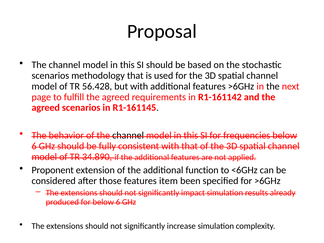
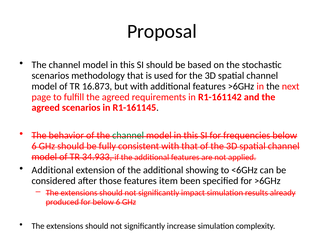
56.428: 56.428 -> 16.873 (97, 86)
channel colour: black -> green (128, 135)
34.890: 34.890 -> 34.933 (97, 157)
Proponent: Proponent -> Additional (53, 170)
function: function -> showing (202, 170)
